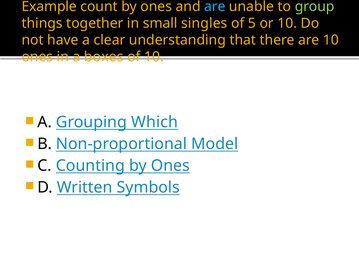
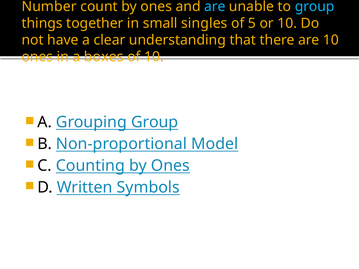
Example: Example -> Number (49, 7)
group colour: light green -> light blue (315, 7)
Grouping Which: Which -> Group (155, 122)
